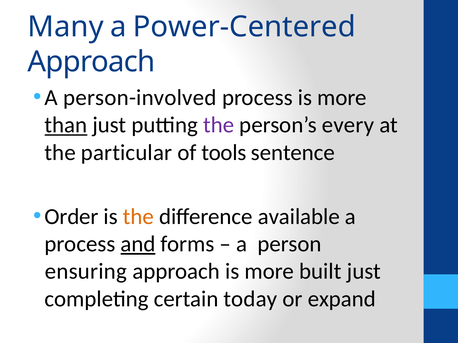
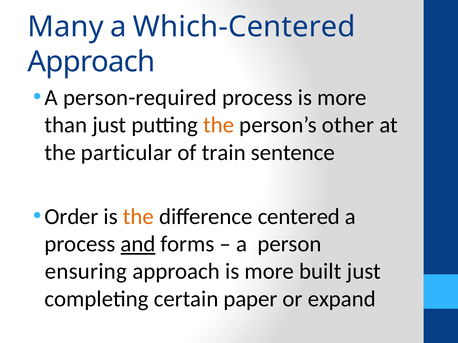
Power-Centered: Power-Centered -> Which-Centered (244, 27)
person-involved: person-involved -> person-required (140, 98)
than underline: present -> none (66, 125)
the colour: purple -> orange (219, 125)
every: every -> other (348, 125)
tools: tools -> train (224, 153)
available: available -> centered (299, 217)
today: today -> paper (250, 299)
